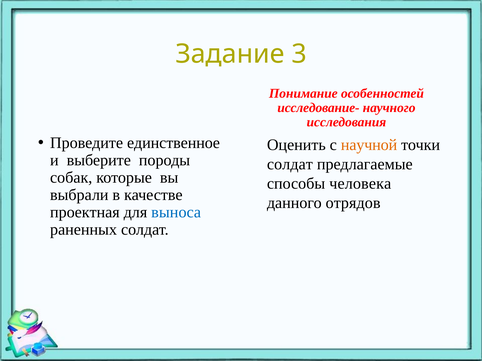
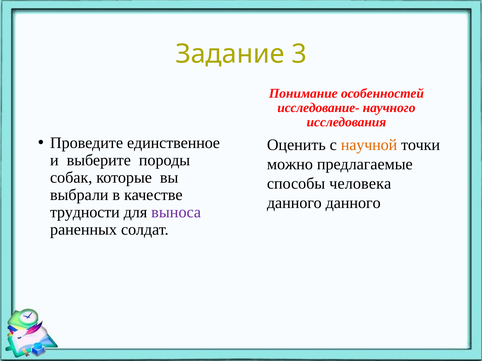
солдат: солдат -> можно (290, 165)
данного отрядов: отрядов -> данного (353, 203)
проектная: проектная -> трудности (85, 212)
выноса colour: blue -> purple (176, 212)
